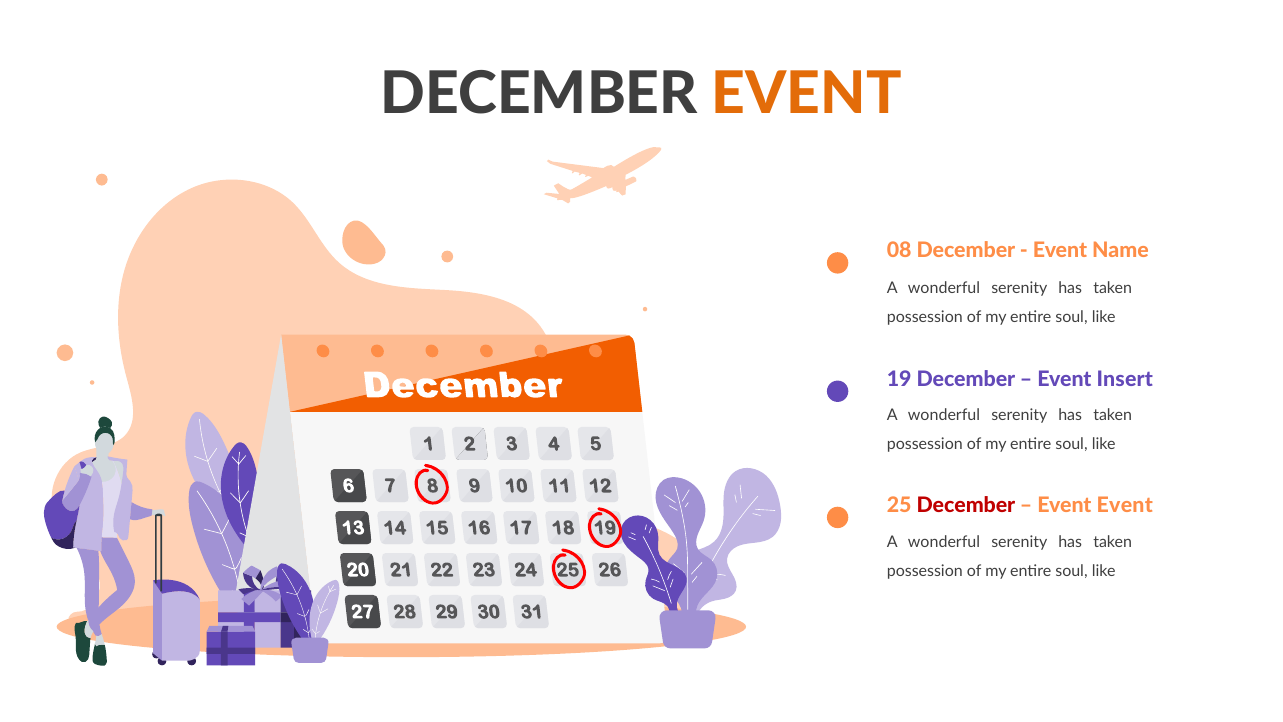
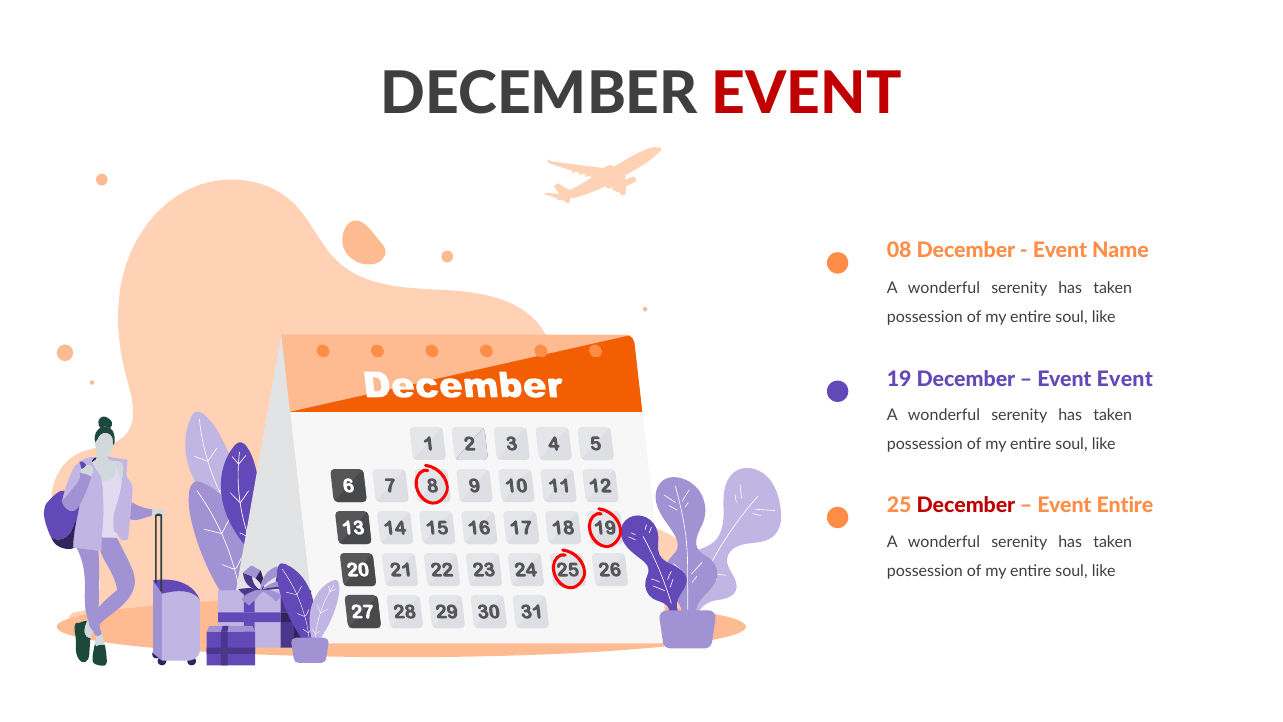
EVENT colour: orange -> red (807, 94)
Event Insert: Insert -> Event (1125, 379)
Event Event: Event -> Entire (1125, 505)
